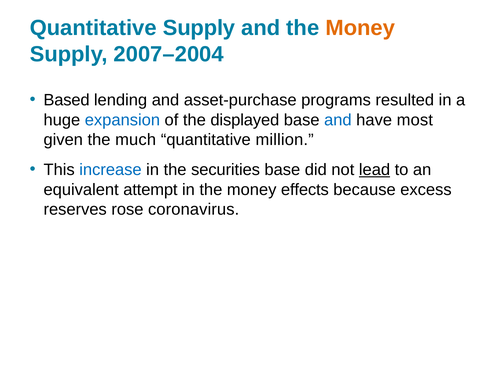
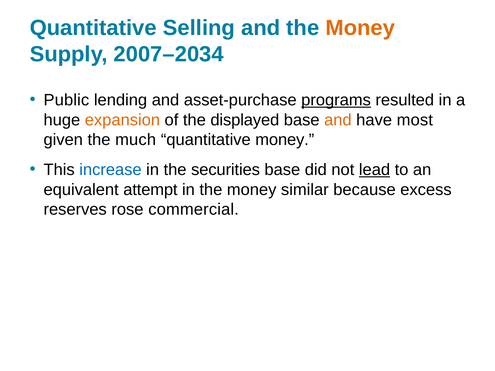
Quantitative Supply: Supply -> Selling (199, 28)
2007–2004: 2007–2004 -> 2007–2034 (169, 54)
Based: Based -> Public (66, 100)
programs underline: none -> present (336, 100)
expansion colour: blue -> orange (122, 120)
and colour: blue -> orange (338, 120)
quantitative million: million -> money (285, 140)
effects: effects -> similar (305, 190)
coronavirus: coronavirus -> commercial (194, 209)
